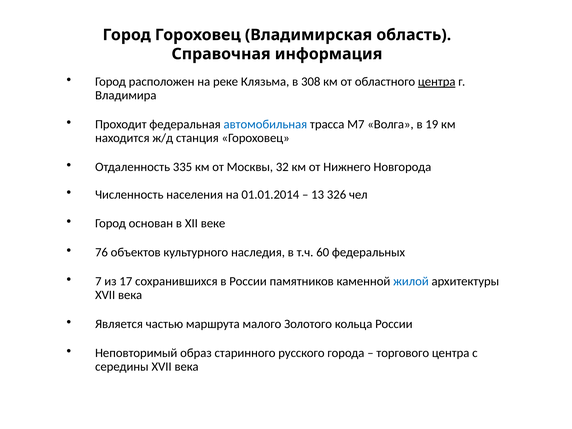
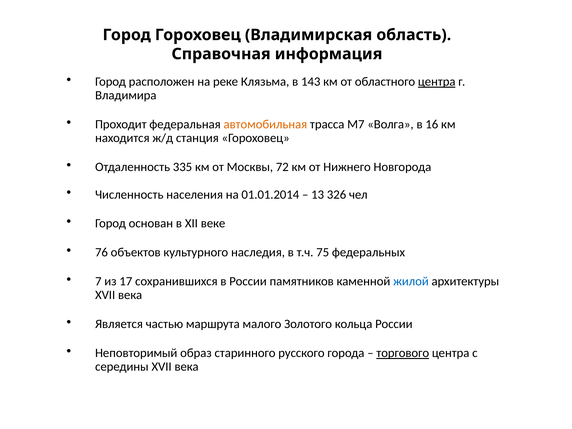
308: 308 -> 143 (311, 82)
автомобильная colour: blue -> orange (265, 124)
19: 19 -> 16 (432, 124)
32: 32 -> 72 (282, 167)
60: 60 -> 75 (323, 252)
торгового underline: none -> present (403, 353)
